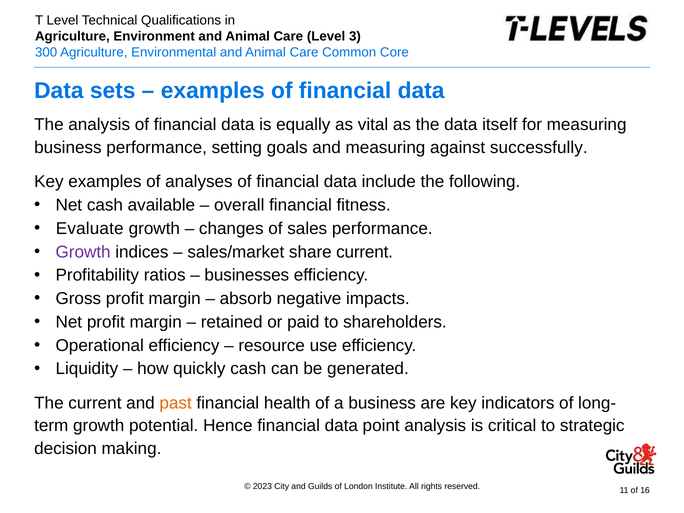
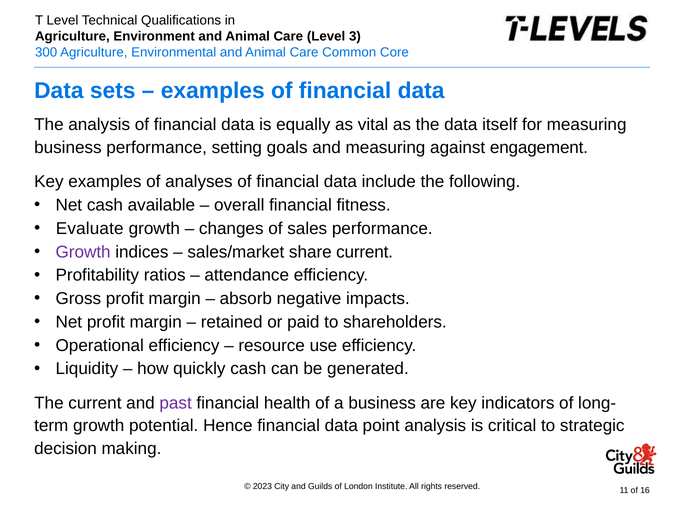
successfully: successfully -> engagement (539, 148)
businesses: businesses -> attendance (247, 275)
past colour: orange -> purple (176, 403)
